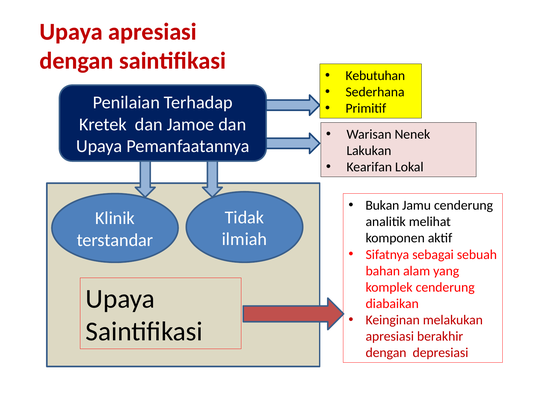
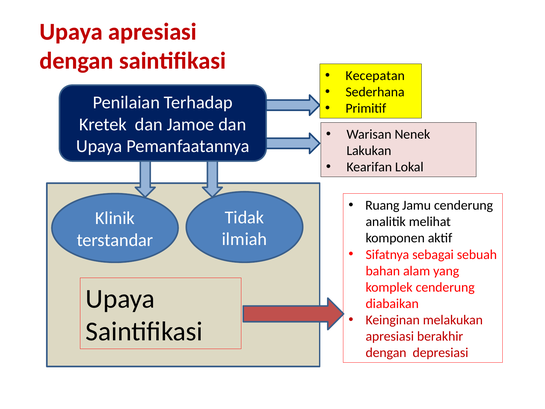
Kebutuhan: Kebutuhan -> Kecepatan (375, 76)
Bukan: Bukan -> Ruang (382, 205)
